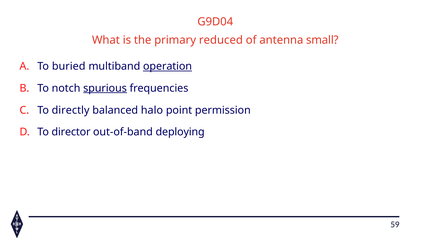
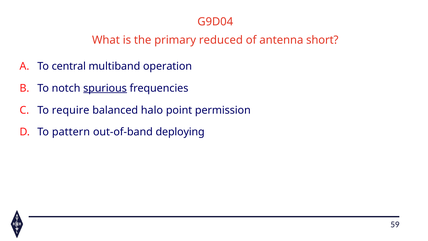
small: small -> short (322, 40)
buried: buried -> central (69, 66)
operation underline: present -> none (168, 66)
directly: directly -> require (71, 110)
director: director -> pattern (71, 132)
